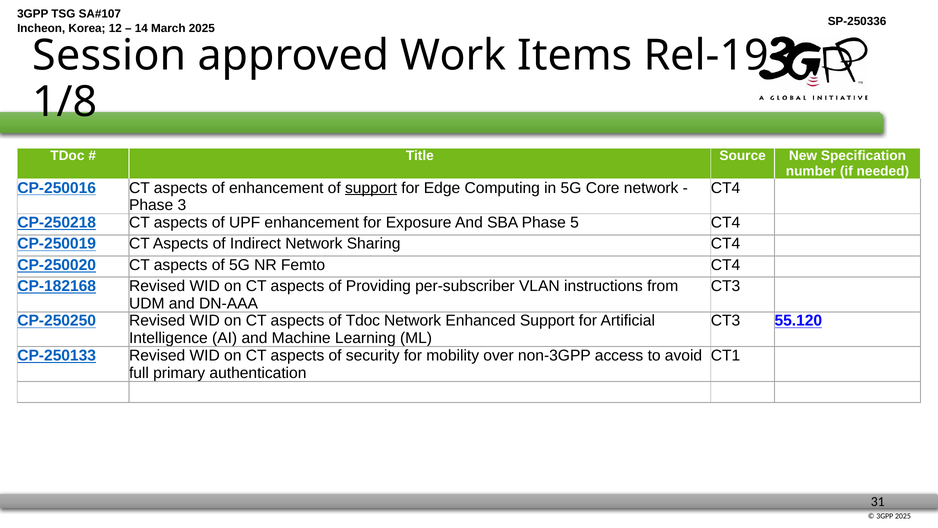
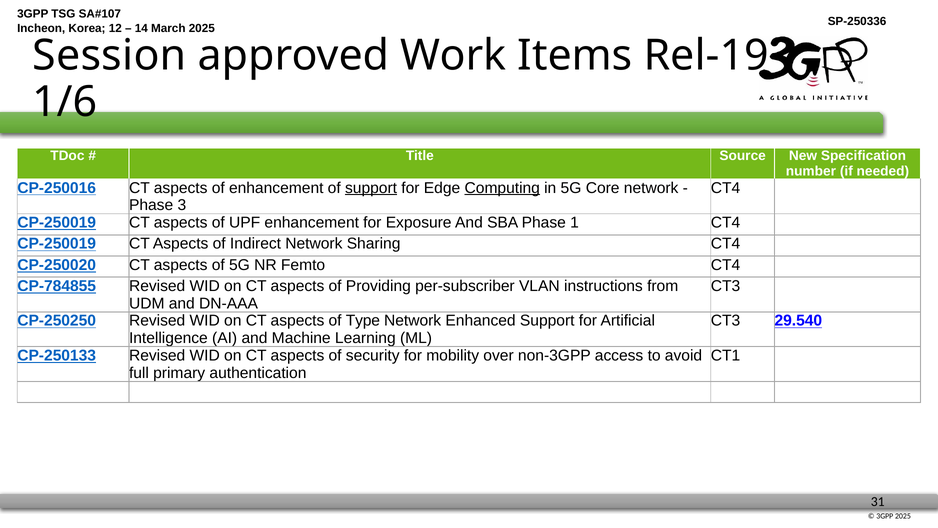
1/8: 1/8 -> 1/6 (65, 102)
Computing underline: none -> present (502, 188)
CP-250218: CP-250218 -> CP-250019 (57, 222)
5: 5 -> 1 (574, 222)
CP-182168: CP-182168 -> CP-784855 (57, 286)
of Tdoc: Tdoc -> Type (363, 321)
55.120: 55.120 -> 29.540 (798, 321)
